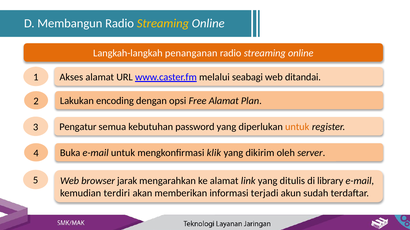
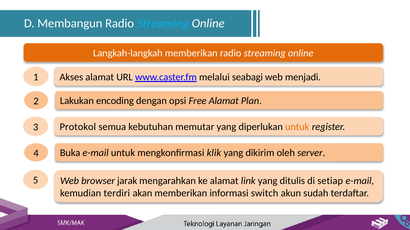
Streaming colour: yellow -> light blue (163, 23)
Langkah-langkah penanganan: penanganan -> memberikan (191, 53)
ditandai: ditandai -> menjadi (303, 77)
Pengatur: Pengatur -> Protokol (78, 127)
password: password -> memutar (195, 127)
library: library -> setiap (330, 181)
terjadi: terjadi -> switch (265, 194)
